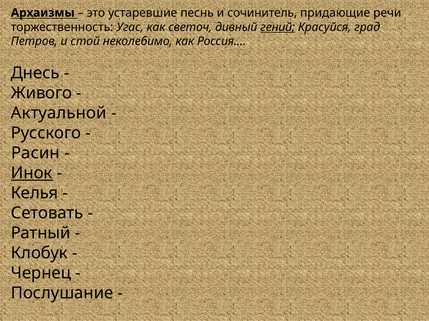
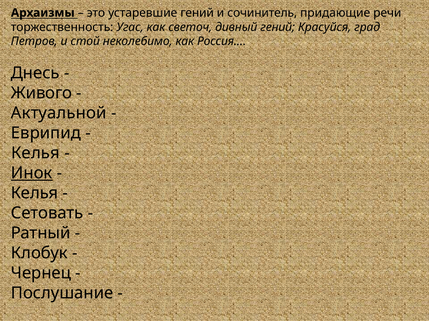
устаревшие песнь: песнь -> гений (197, 13)
гений underline: present -> none (278, 27)
Русского: Русского -> Еврипид (46, 133)
Расин: Расин -> Келья (35, 153)
